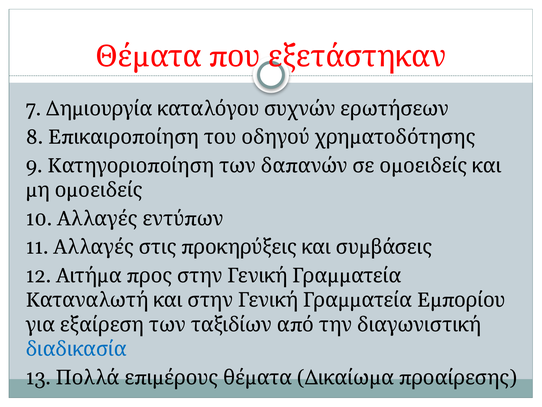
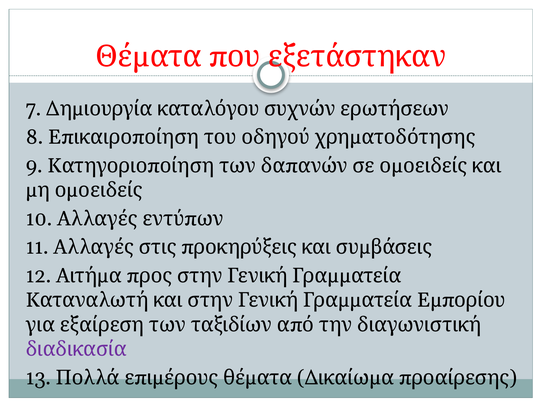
διαδικασία colour: blue -> purple (76, 349)
